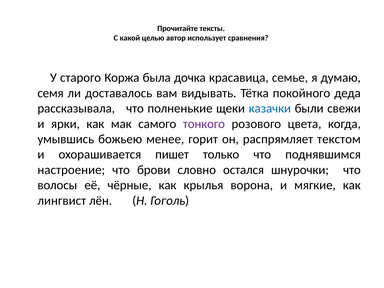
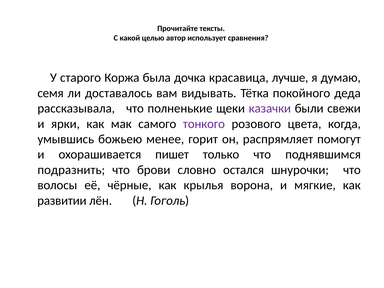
семье: семье -> лучше (290, 78)
казачки colour: blue -> purple (270, 108)
текстом: текстом -> помогут (339, 139)
настроение: настроение -> подразнить (71, 170)
лингвист: лингвист -> развитии (62, 201)
